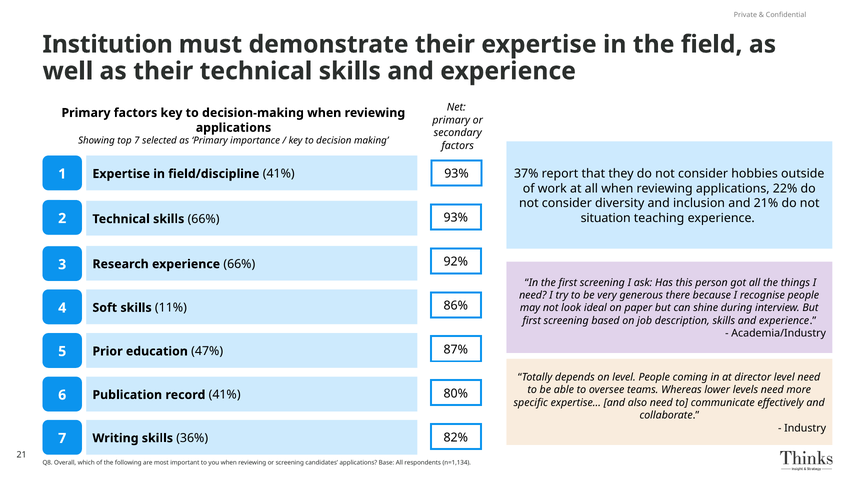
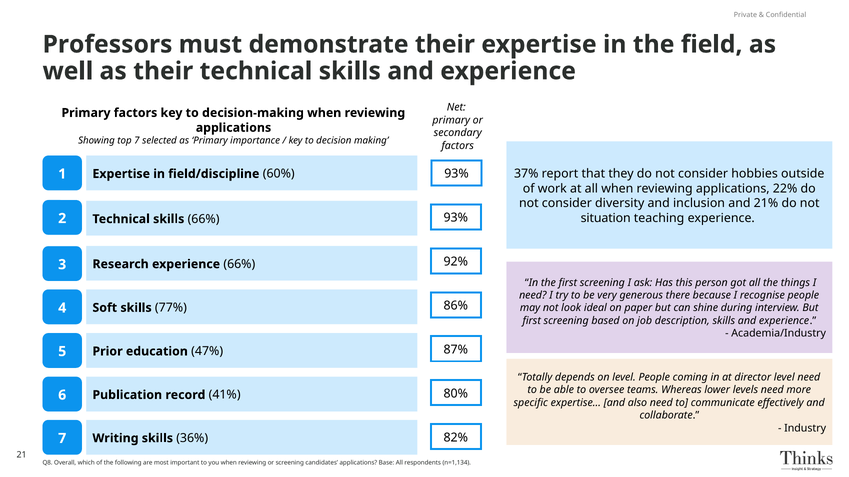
Institution: Institution -> Professors (108, 44)
field/discipline 41%: 41% -> 60% (279, 174)
11%: 11% -> 77% (171, 308)
